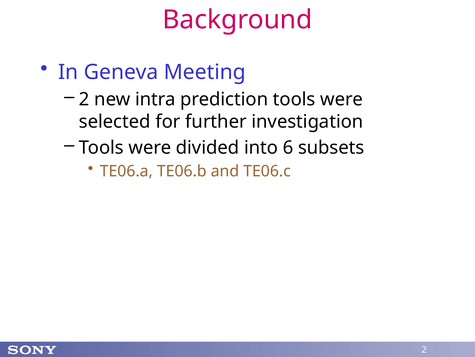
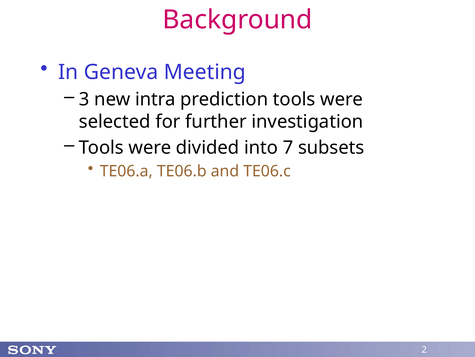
2: 2 -> 3 (84, 99)
6: 6 -> 7 (288, 147)
